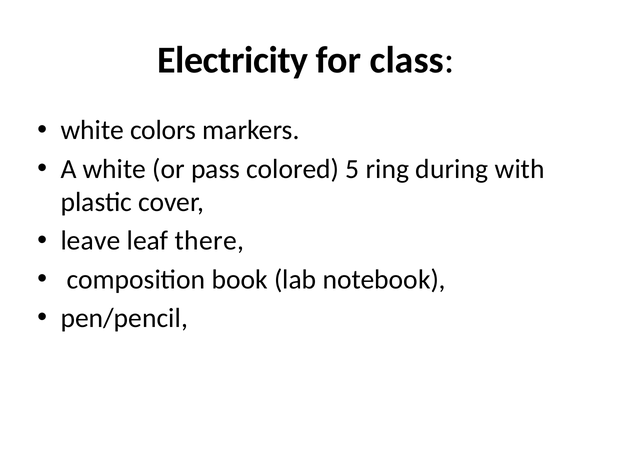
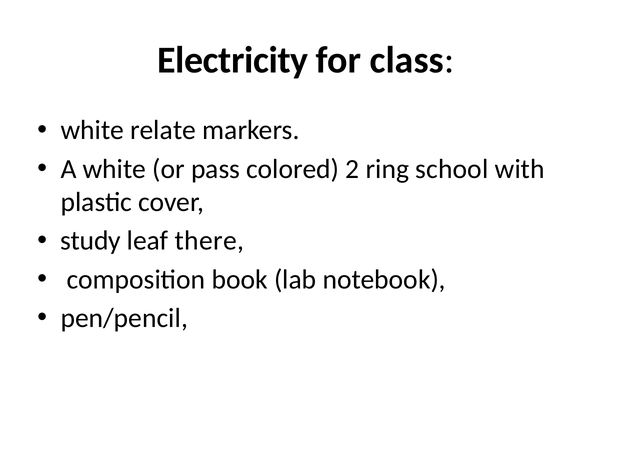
colors: colors -> relate (163, 130)
5: 5 -> 2 (352, 169)
during: during -> school (452, 169)
leave: leave -> study (91, 241)
